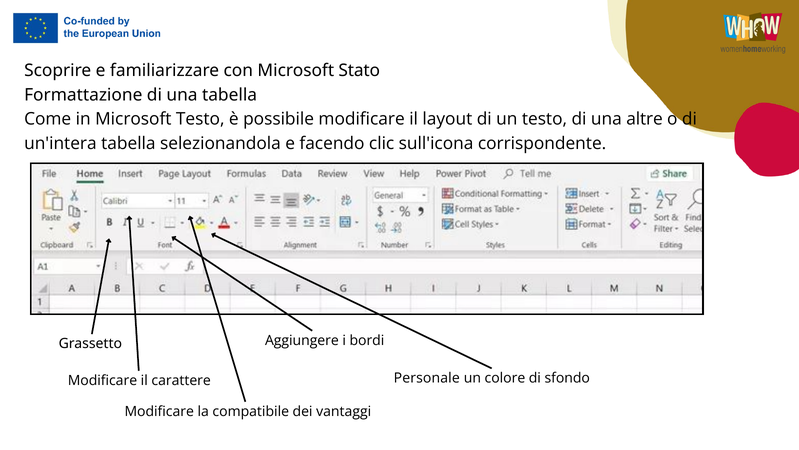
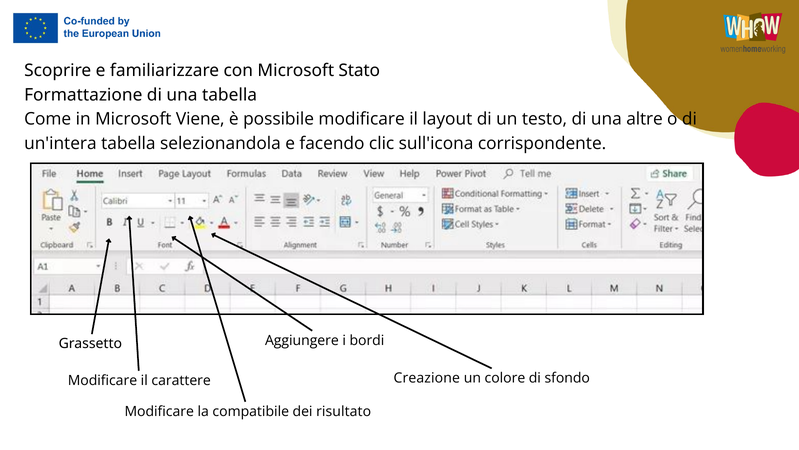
Microsoft Testo: Testo -> Viene (200, 119)
Personale: Personale -> Creazione (427, 378)
vantaggi: vantaggi -> risultato (344, 411)
